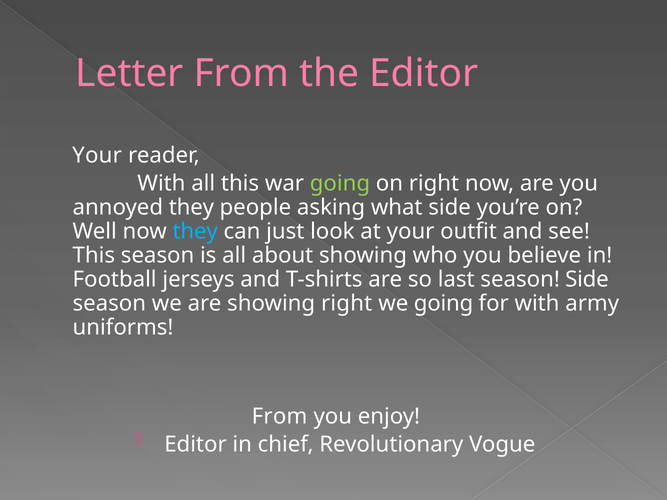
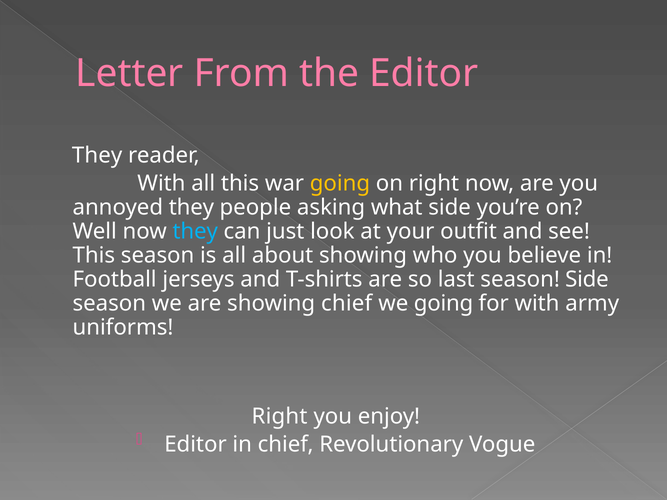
Your: Your -> They (97, 156)
going colour: light green -> yellow (340, 184)
showing right: right -> chief (347, 304)
From: From -> Right (280, 417)
